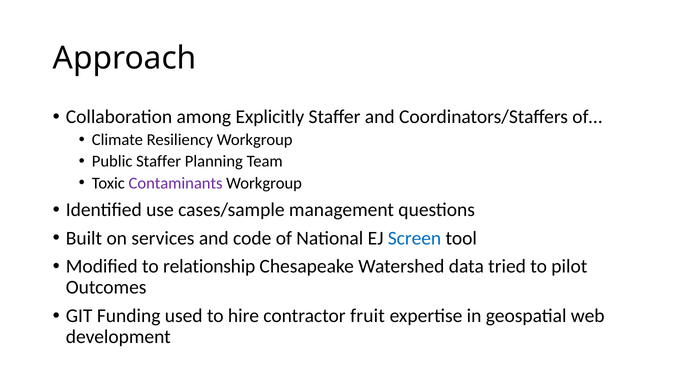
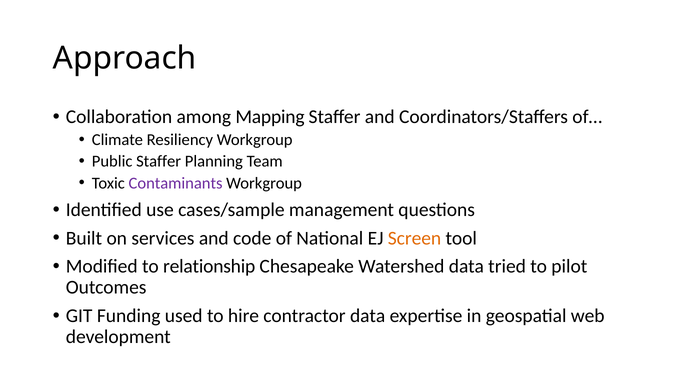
Explicitly: Explicitly -> Mapping (270, 117)
Screen colour: blue -> orange (415, 238)
contractor fruit: fruit -> data (368, 316)
